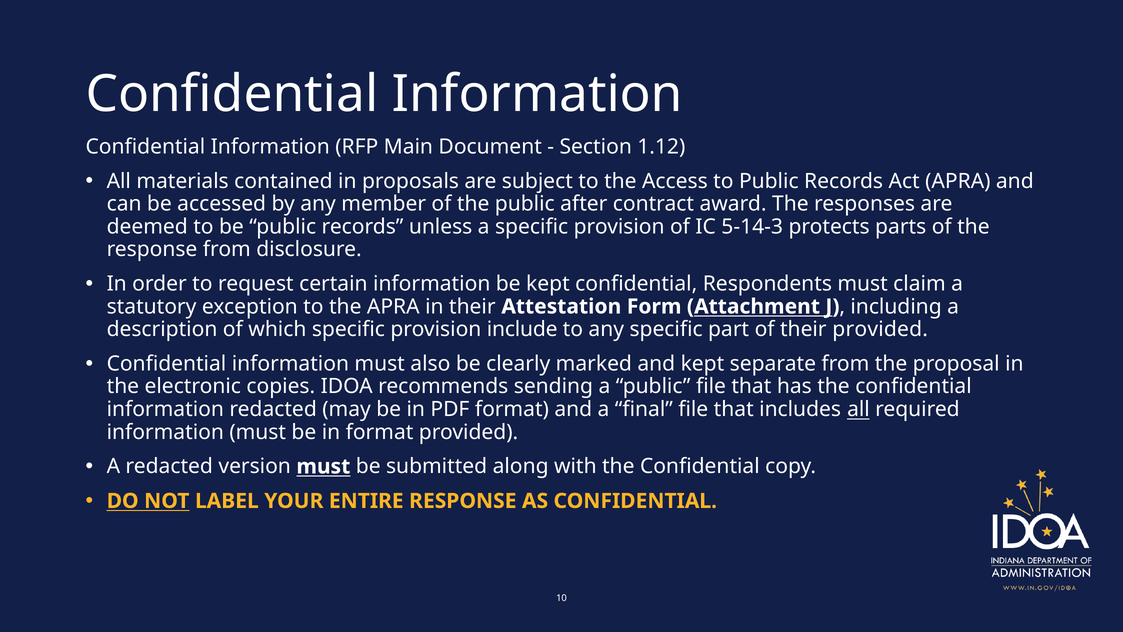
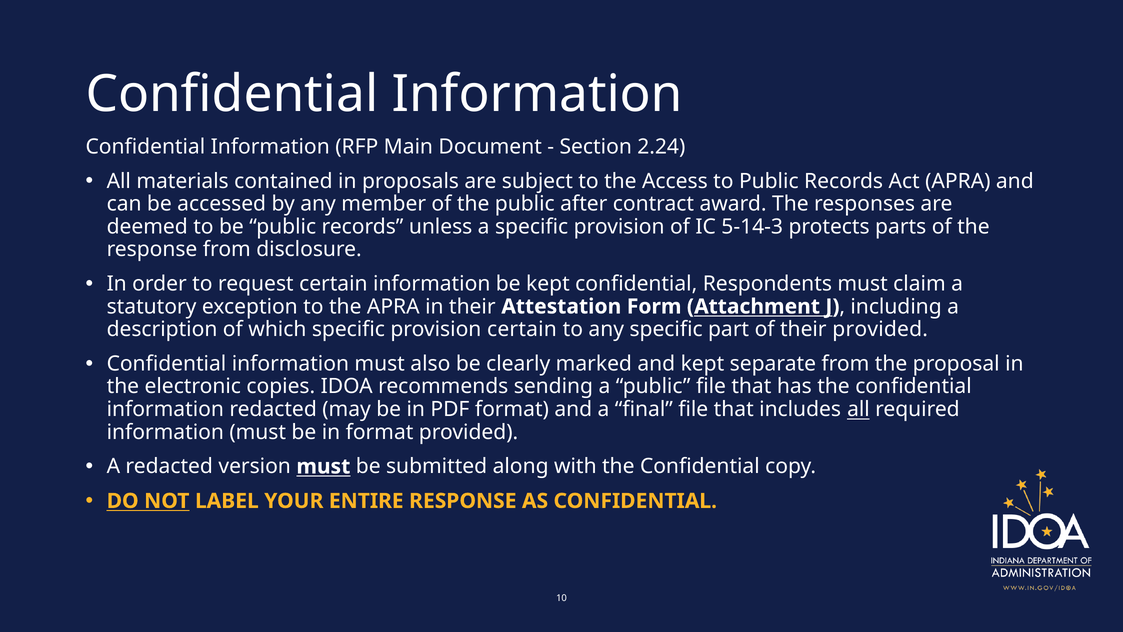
1.12: 1.12 -> 2.24 (661, 147)
provision include: include -> certain (522, 329)
